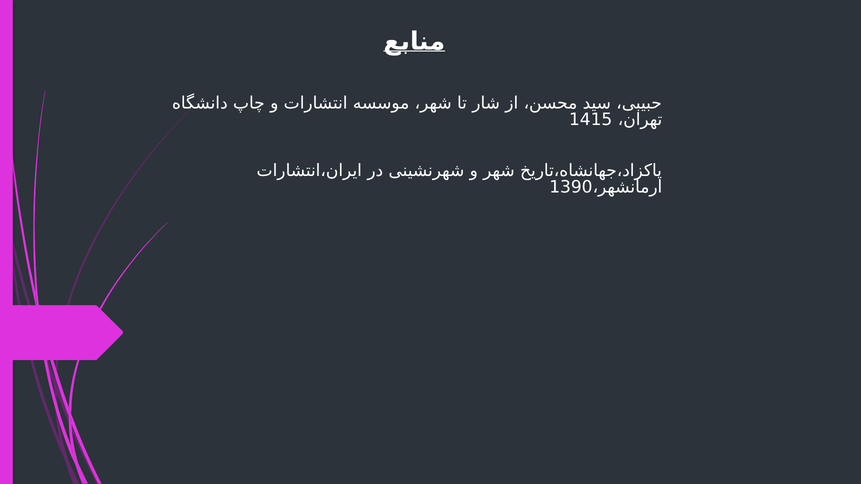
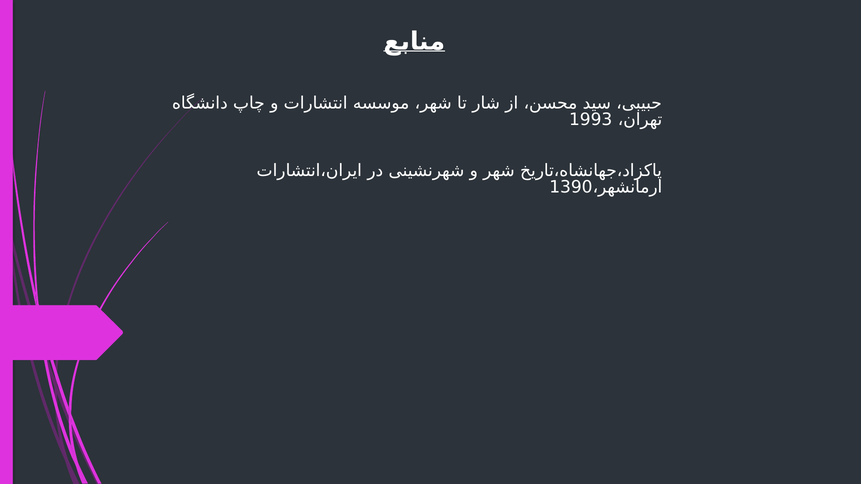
1415: 1415 -> 1993 (591, 120)
